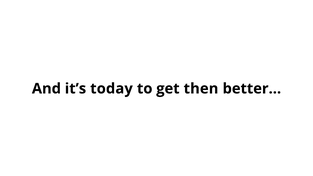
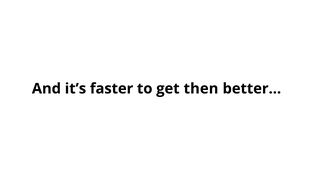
today: today -> faster (112, 89)
